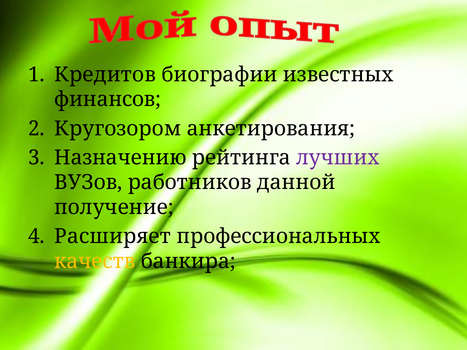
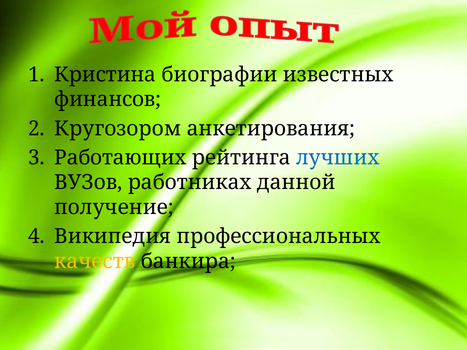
Кредитов: Кредитов -> Кристина (105, 75)
Назначению: Назначению -> Работающих (120, 158)
лучших colour: purple -> blue (338, 158)
работников: работников -> работниках (190, 183)
Расширяет: Расширяет -> Википедия (113, 237)
